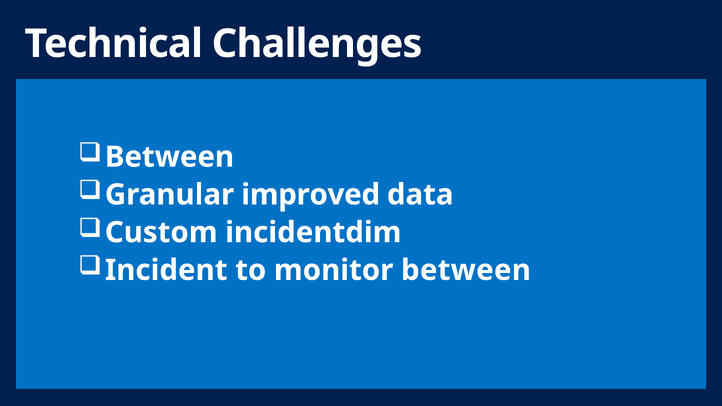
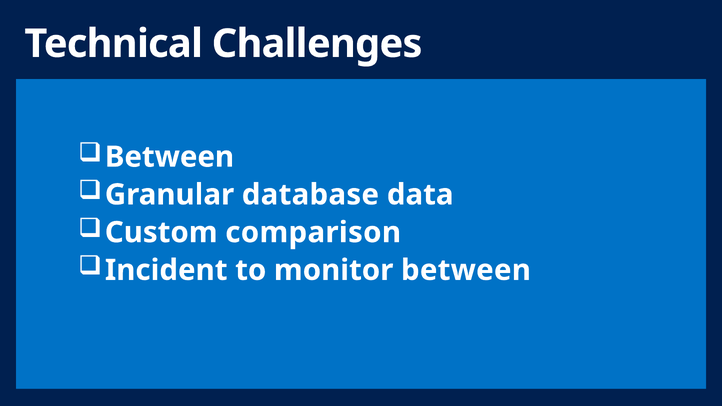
improved: improved -> database (310, 195)
incidentdim: incidentdim -> comparison (313, 232)
